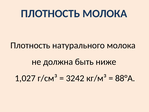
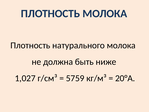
3242: 3242 -> 5759 (75, 78)
88°А: 88°А -> 20°А (125, 78)
